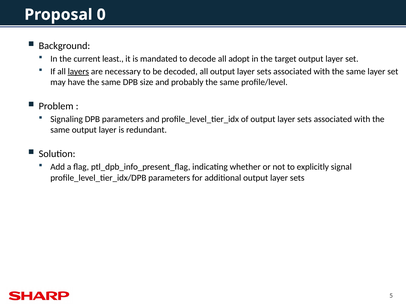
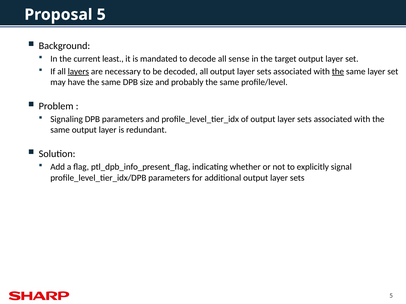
Proposal 0: 0 -> 5 (101, 15)
adopt: adopt -> sense (239, 59)
the underline: none -> present (338, 72)
